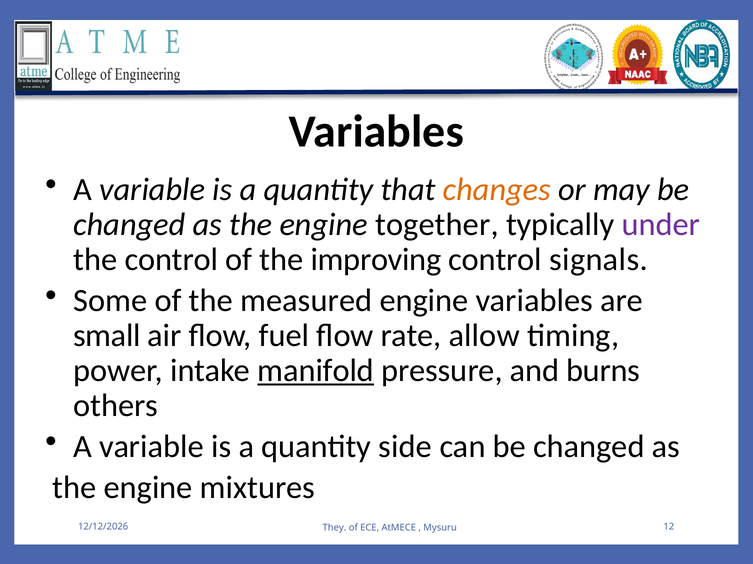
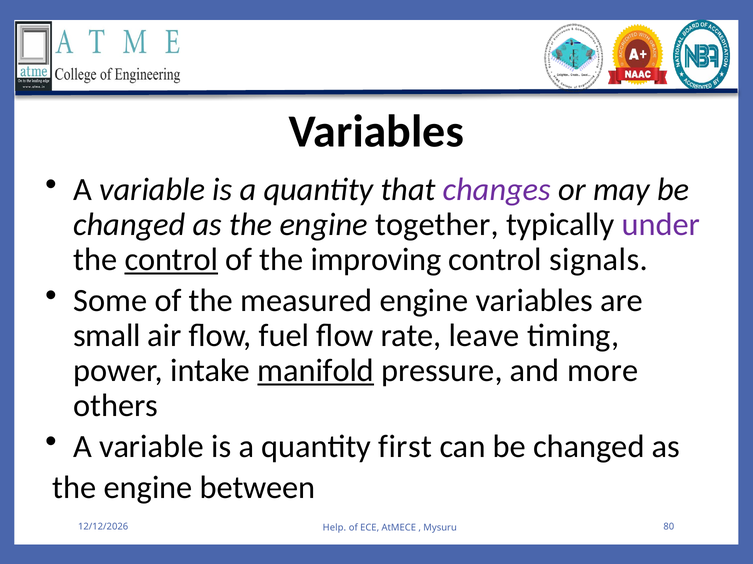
changes colour: orange -> purple (497, 190)
control underline: none -> present (171, 260)
allow: allow -> leave (484, 336)
burns: burns -> more (603, 371)
side: side -> first (405, 447)
mixtures: mixtures -> between (258, 488)
They: They -> Help (334, 528)
12: 12 -> 80 (669, 527)
